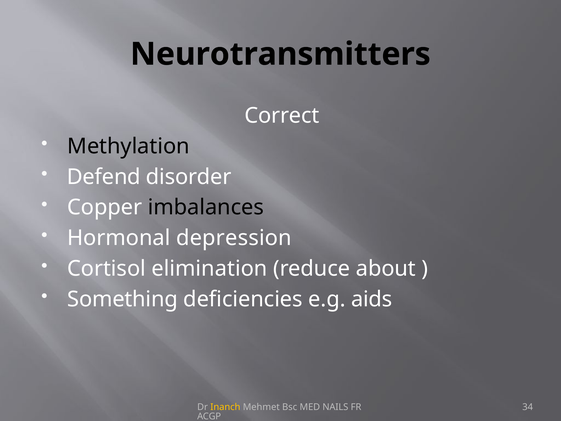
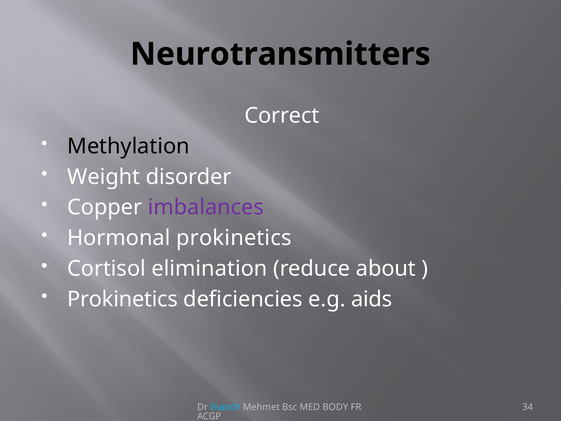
Defend: Defend -> Weight (104, 177)
imbalances colour: black -> purple (206, 207)
Hormonal depression: depression -> prokinetics (234, 238)
Something: Something -> Prokinetics (123, 299)
Inanch colour: yellow -> light blue (225, 407)
NAILS: NAILS -> BODY (335, 407)
